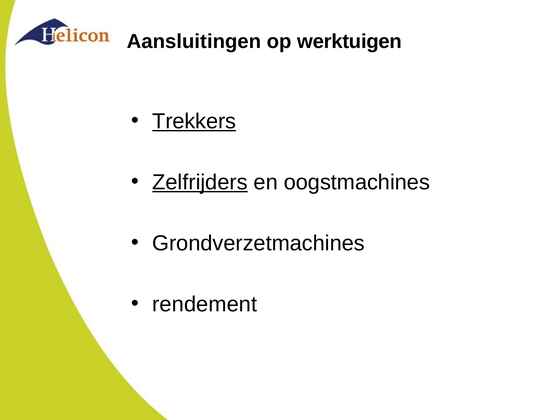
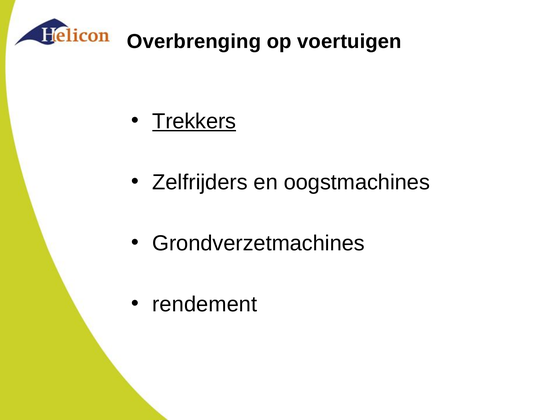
Aansluitingen: Aansluitingen -> Overbrenging (194, 42)
werktuigen: werktuigen -> voertuigen (349, 42)
Zelfrijders underline: present -> none (200, 182)
